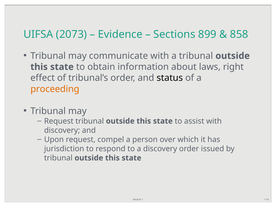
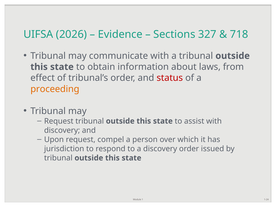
2073: 2073 -> 2026 (71, 34)
899: 899 -> 327 (207, 34)
858: 858 -> 718 (239, 34)
right: right -> from (233, 67)
status colour: black -> red (170, 78)
